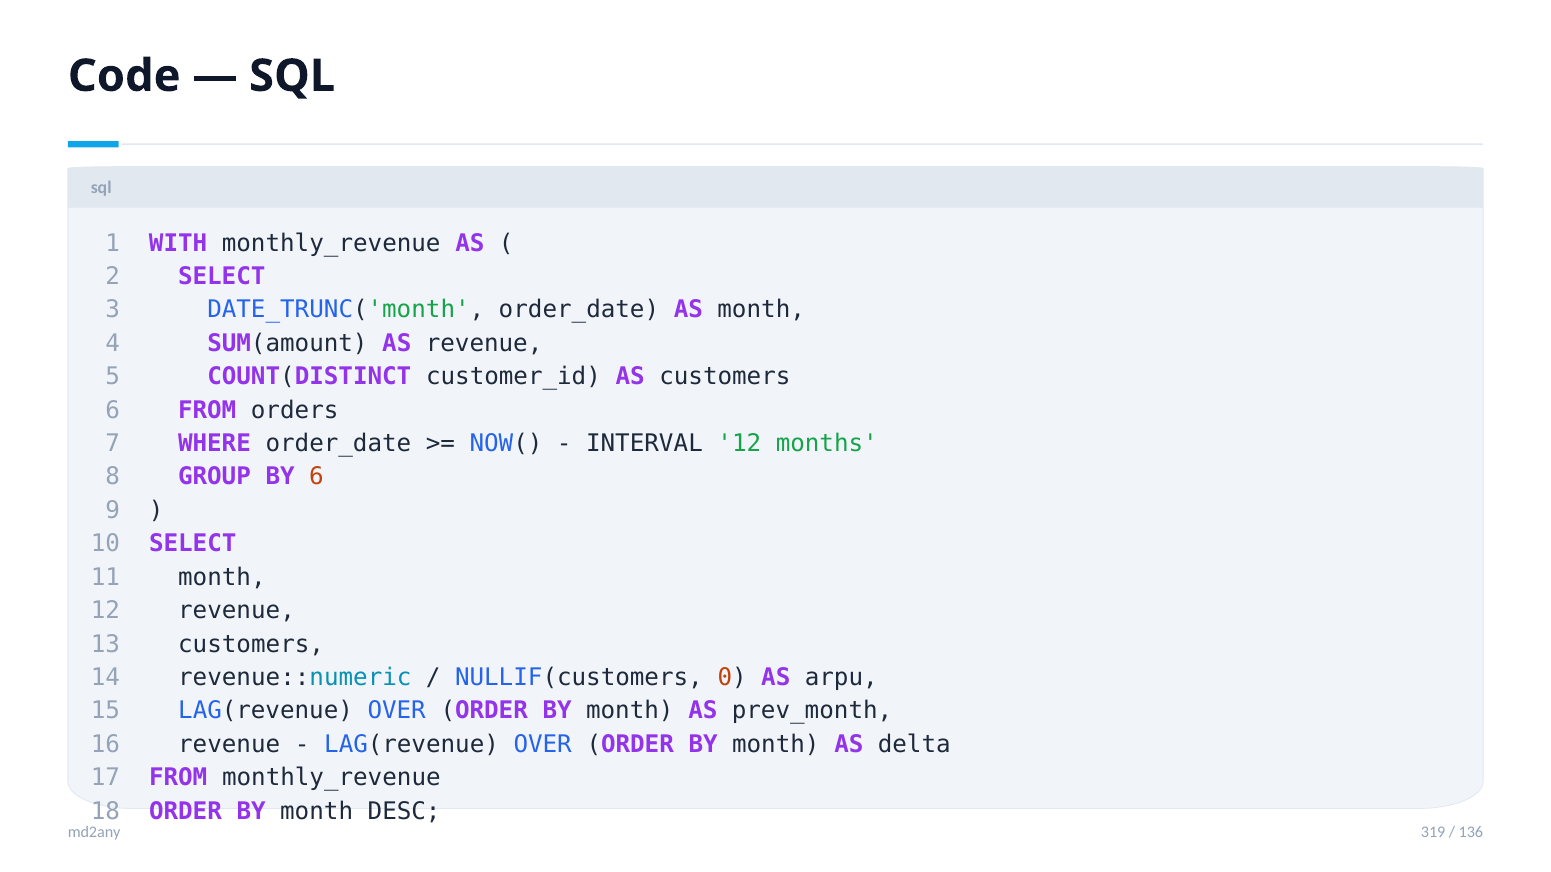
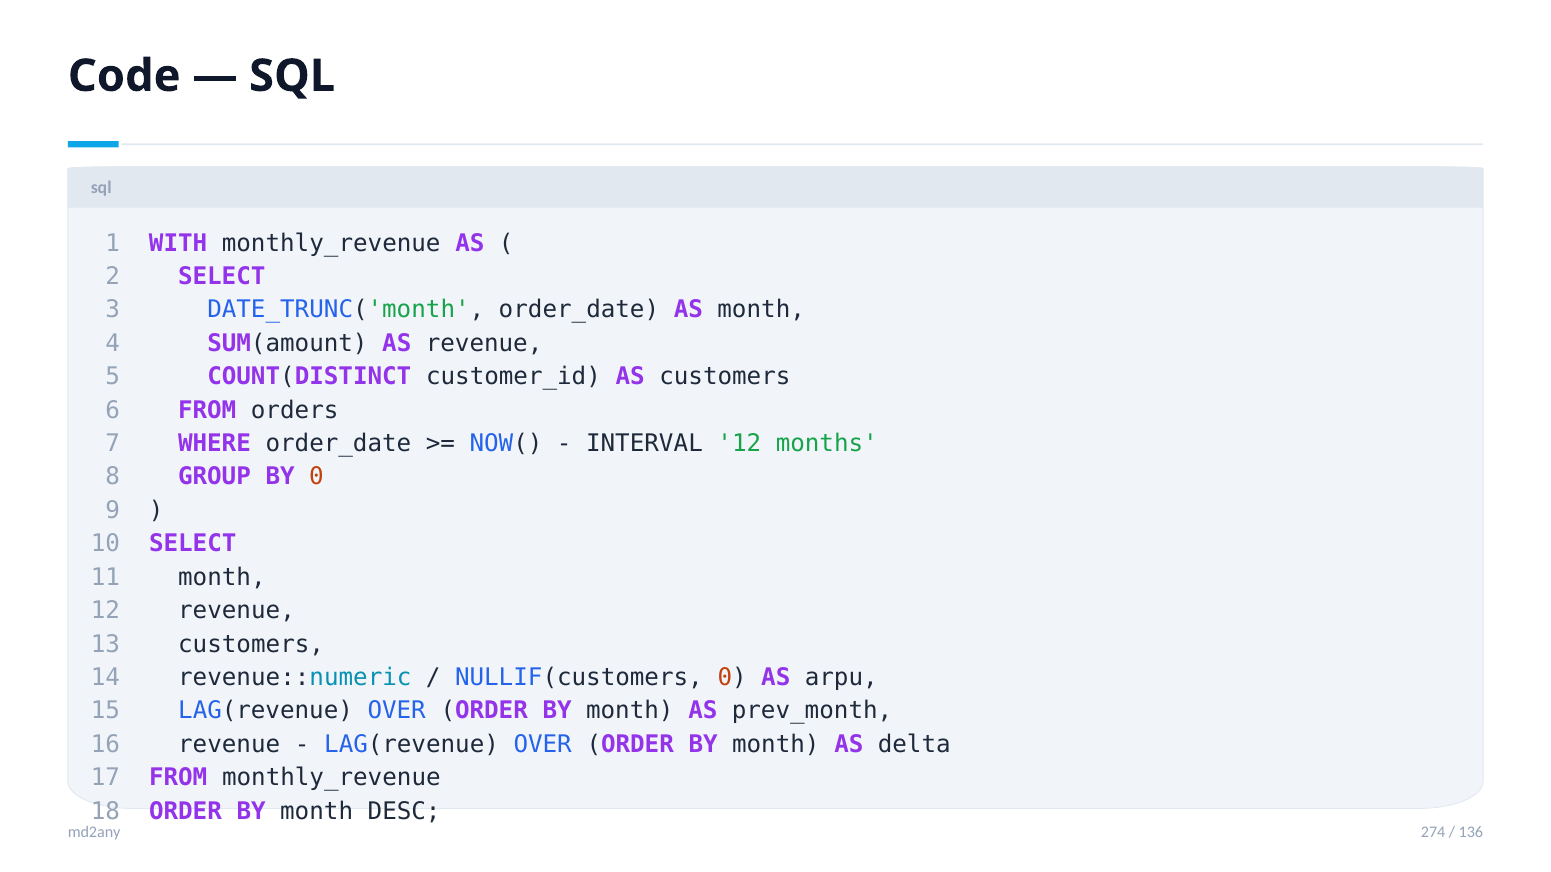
BY 6: 6 -> 0 (316, 477)
319: 319 -> 274 (1433, 832)
